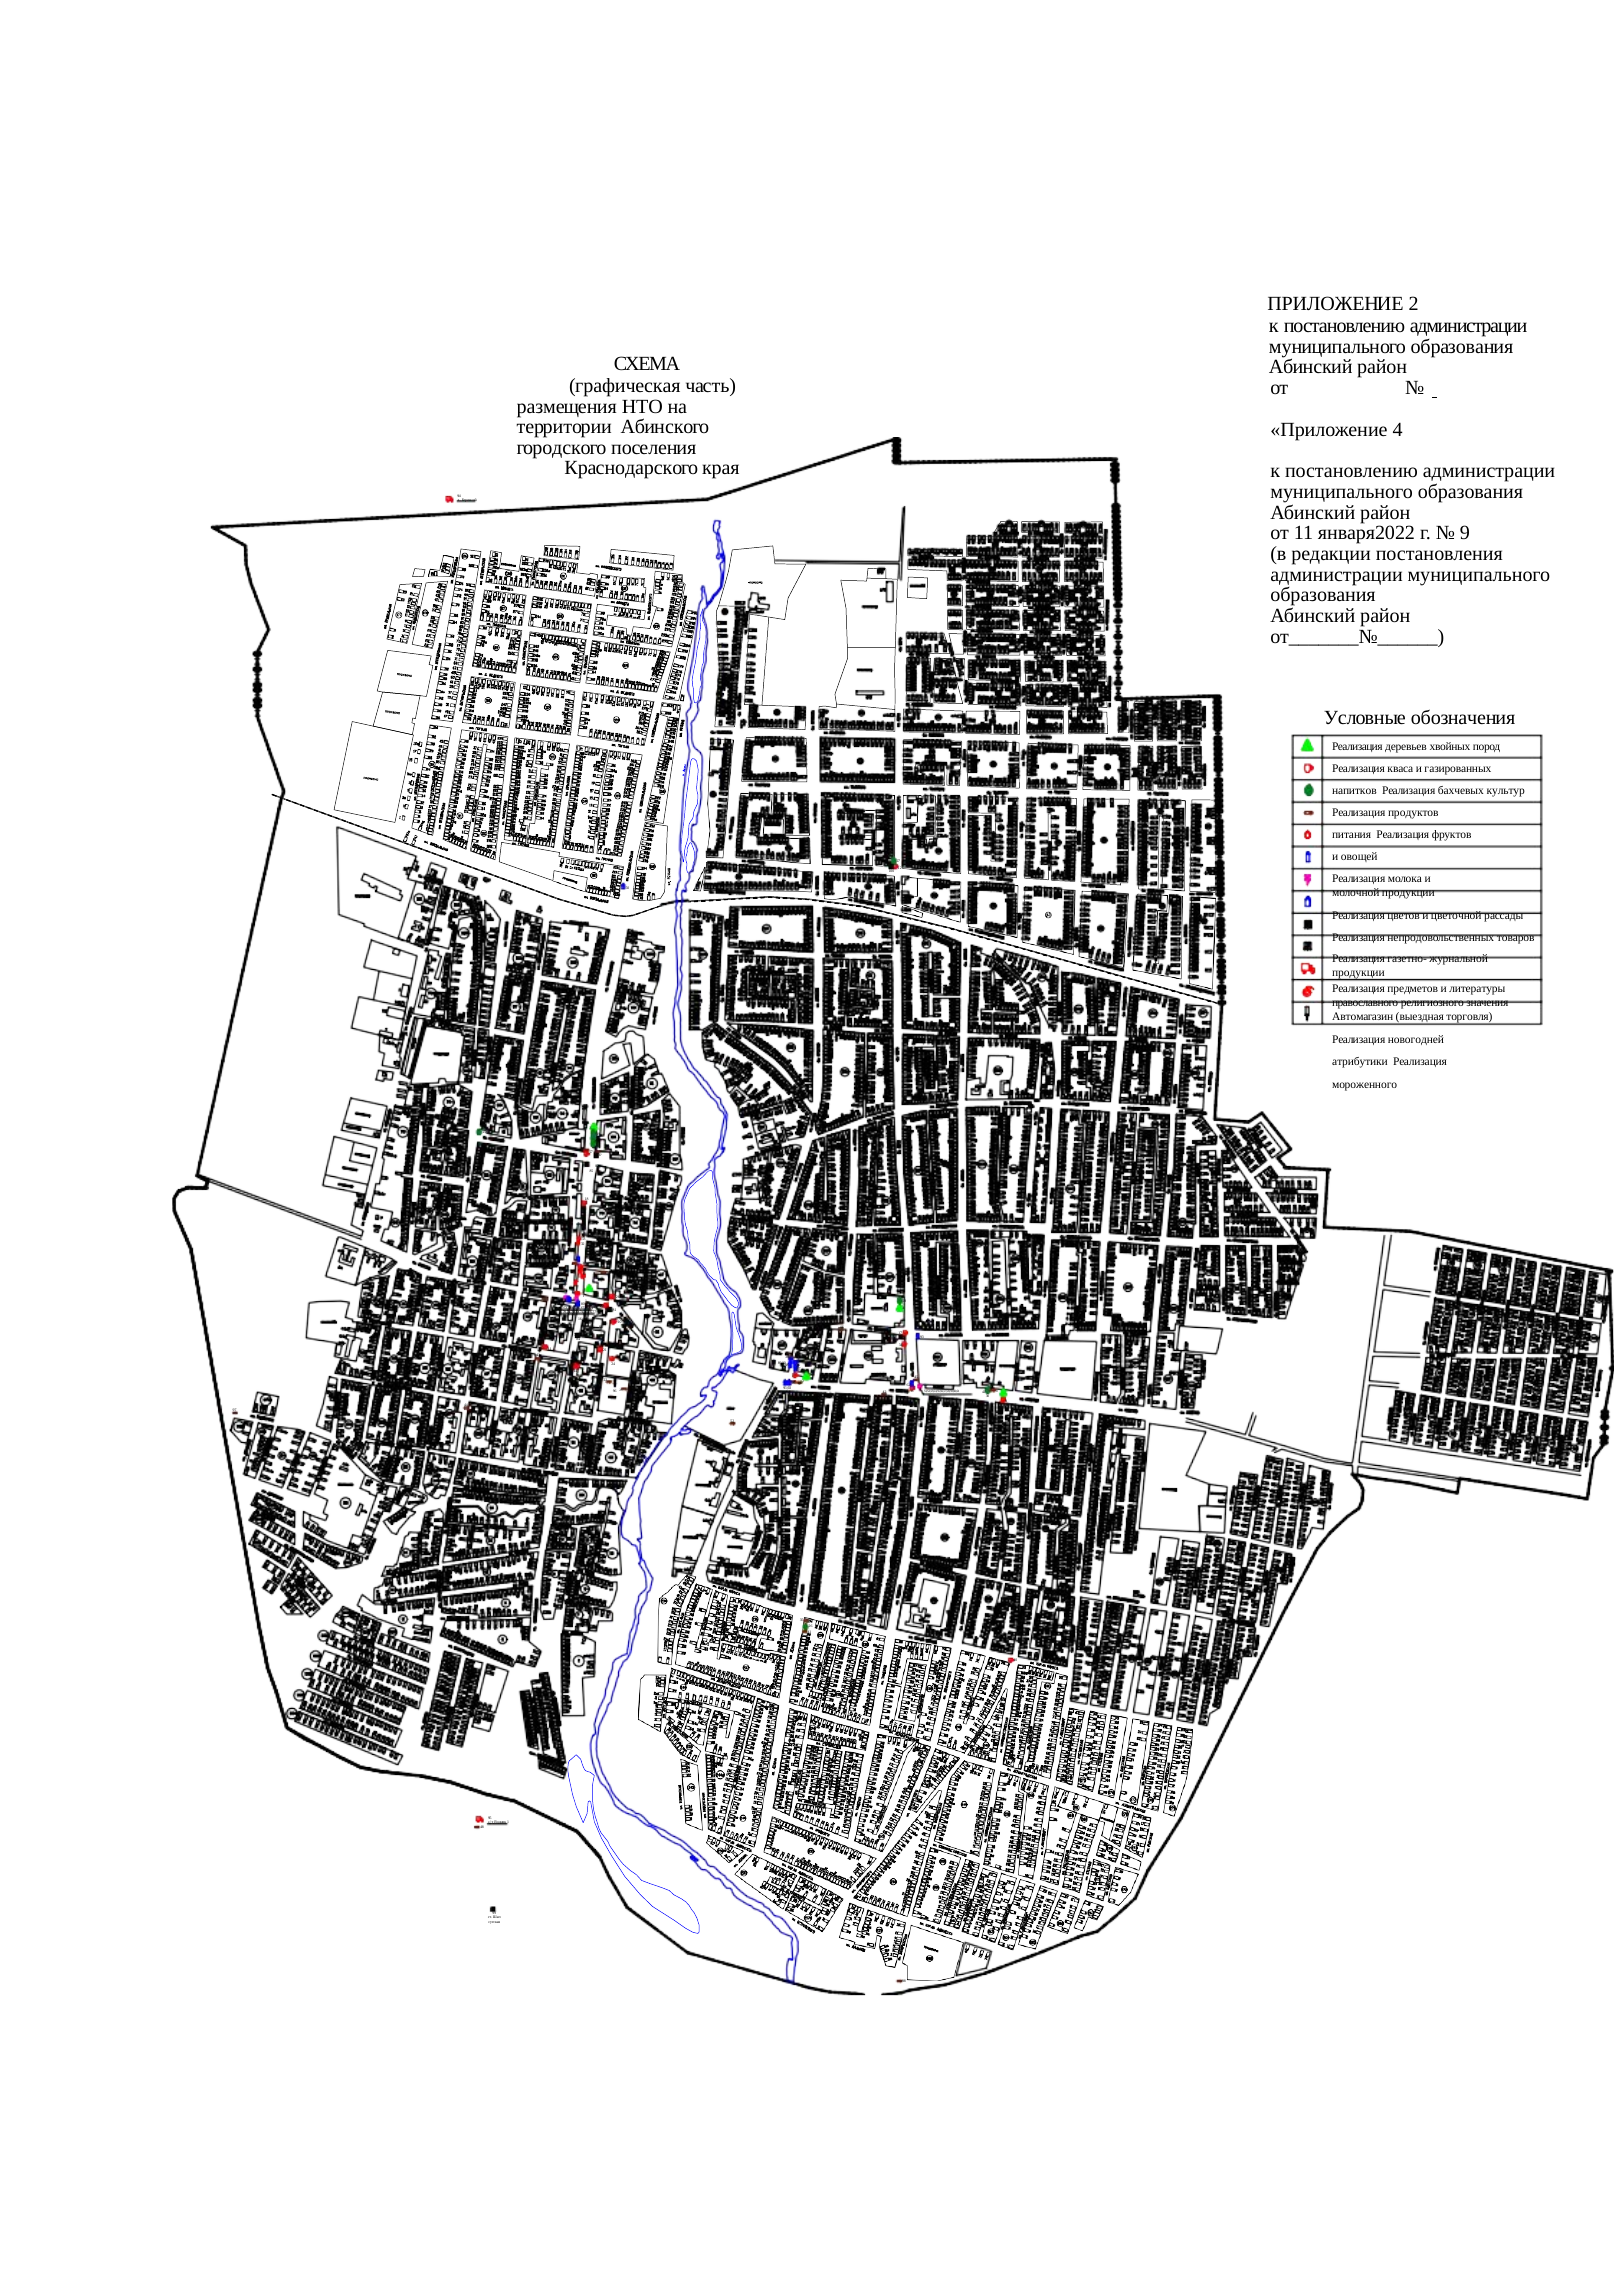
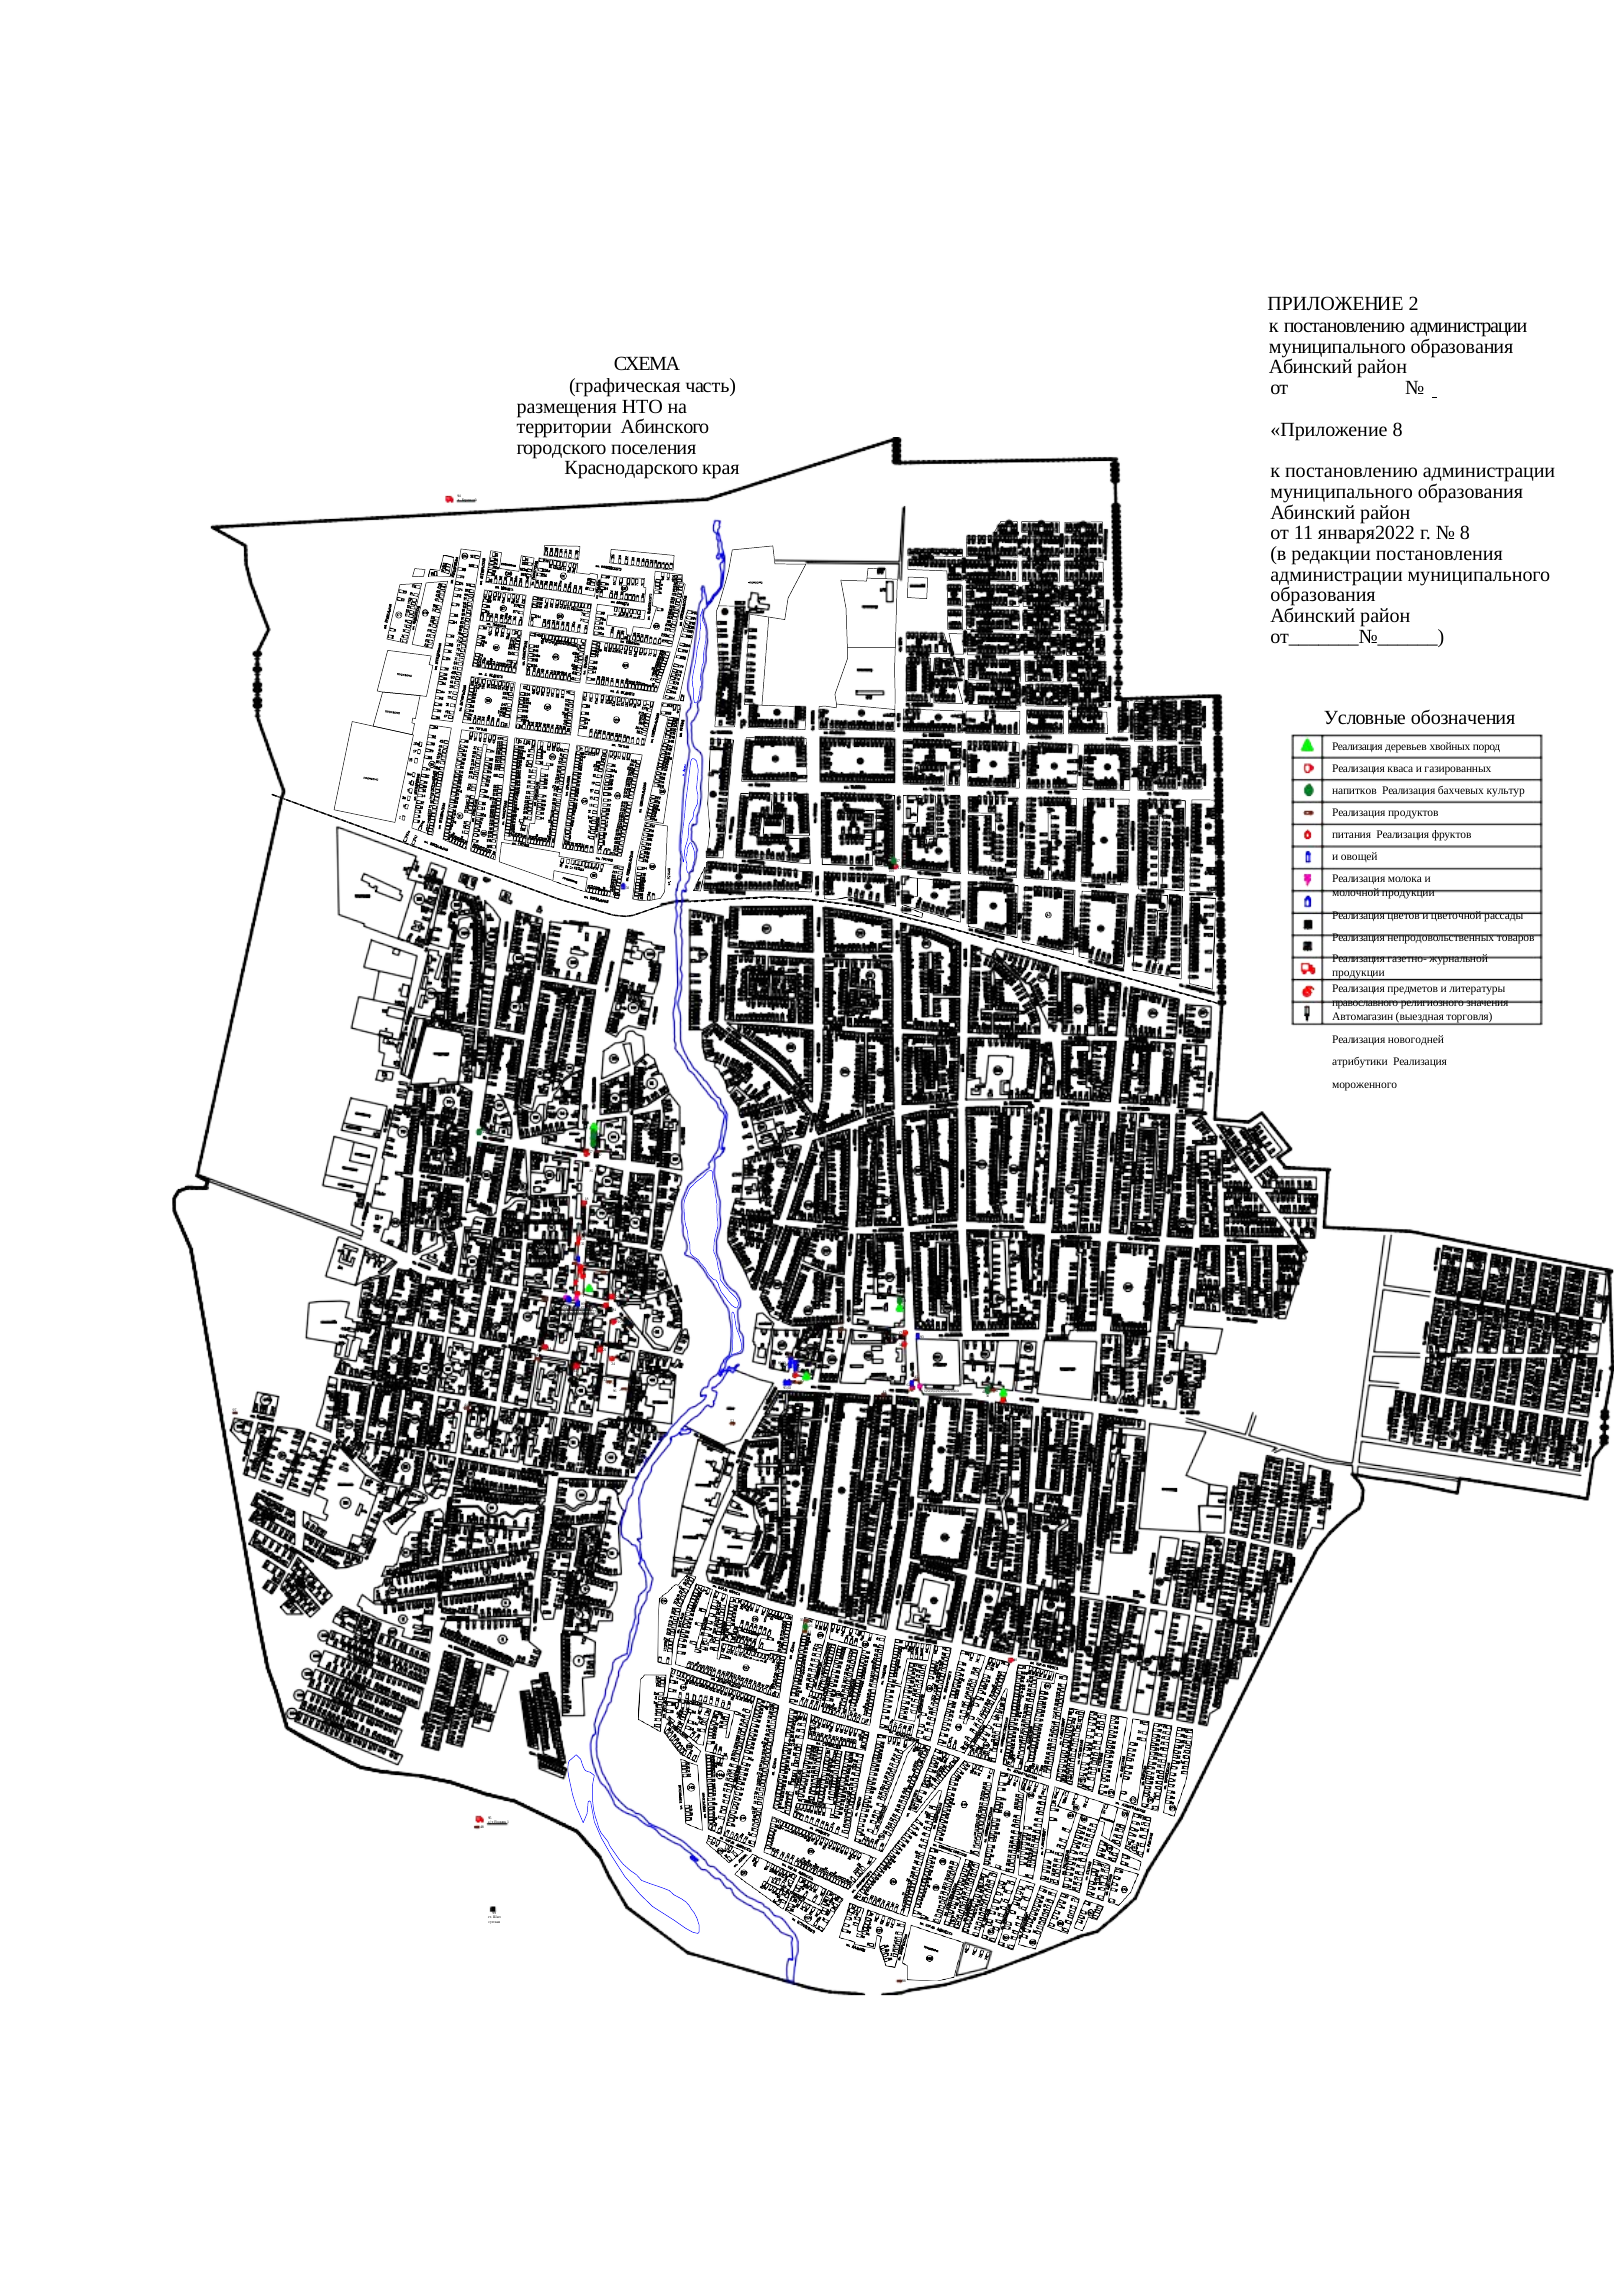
Приложение 4: 4 -> 8 (1398, 430)
9: 9 -> 8 (1465, 533)
